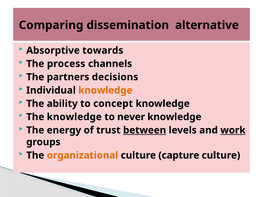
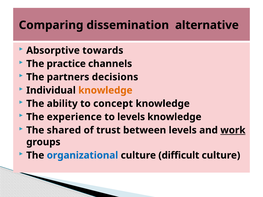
process: process -> practice (66, 64)
The knowledge: knowledge -> experience (74, 117)
to never: never -> levels (131, 117)
energy: energy -> shared (64, 130)
between underline: present -> none (145, 130)
organizational colour: orange -> blue (82, 155)
capture: capture -> difficult (179, 155)
